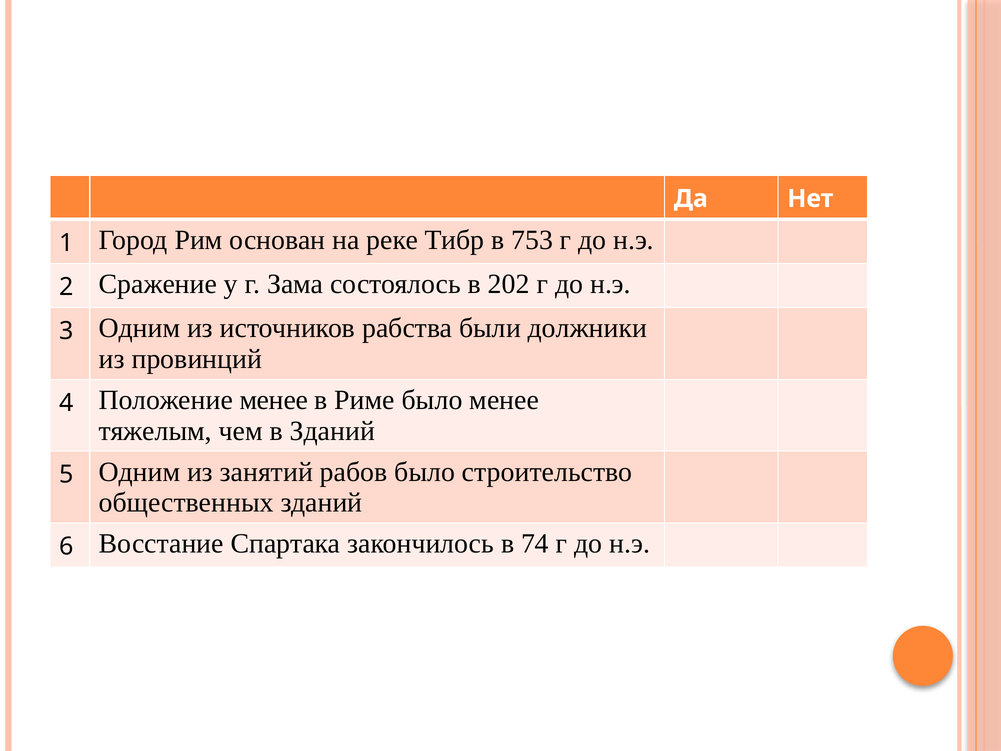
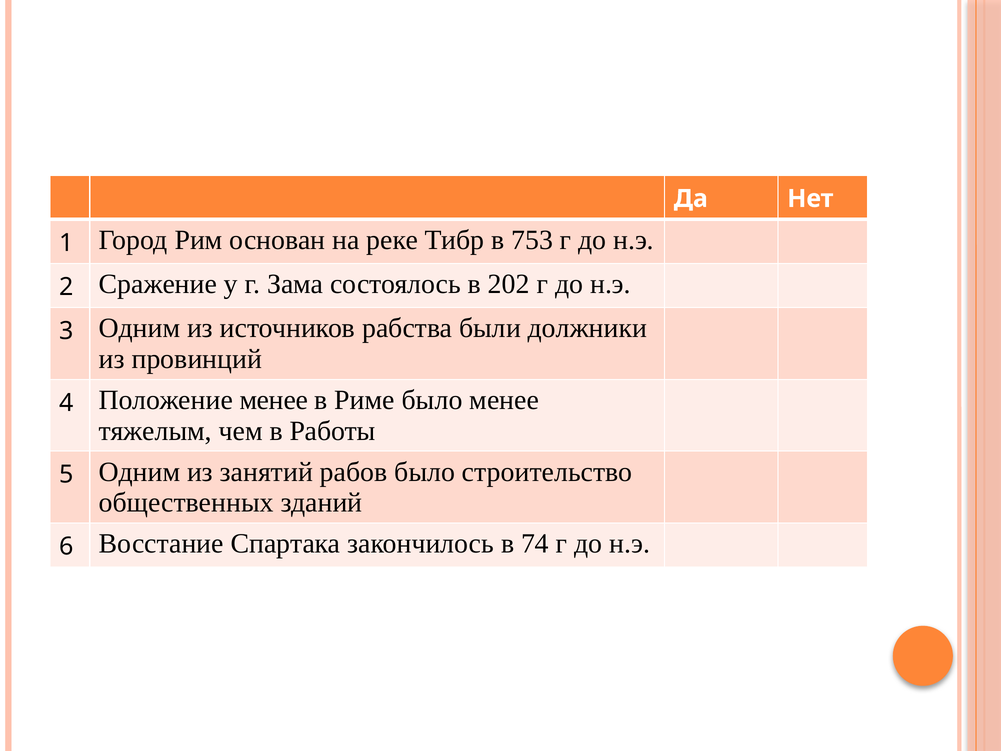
в Зданий: Зданий -> Работы (333, 431)
